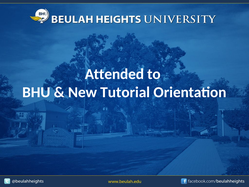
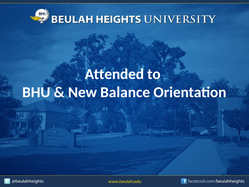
Tutorial: Tutorial -> Balance (125, 92)
